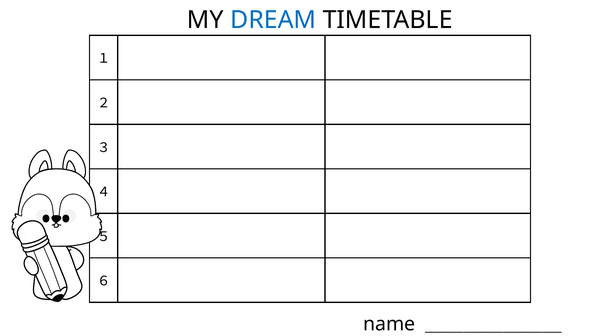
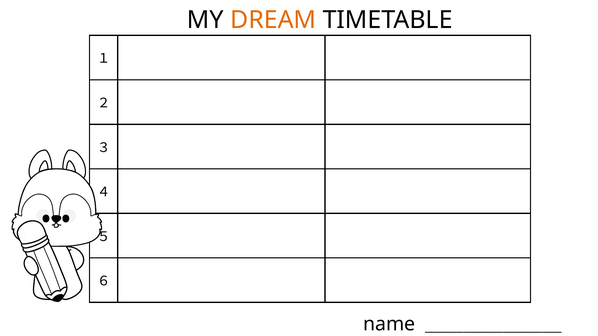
DREAM colour: blue -> orange (273, 20)
